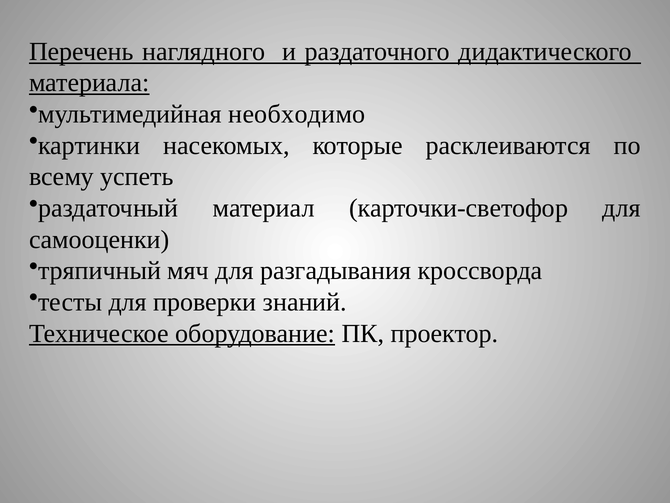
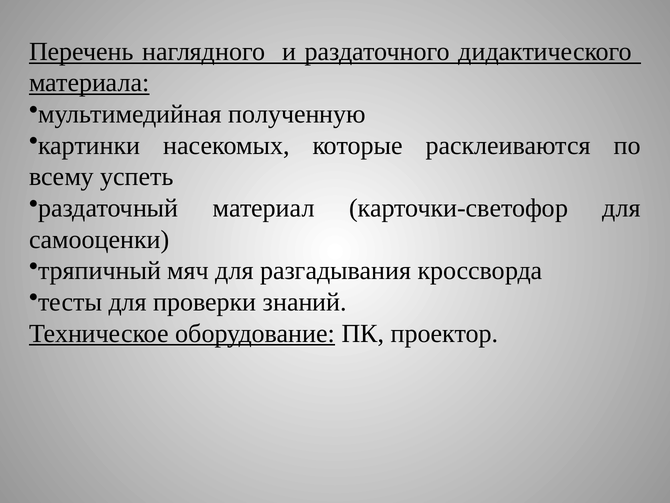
необходимо: необходимо -> полученную (297, 114)
